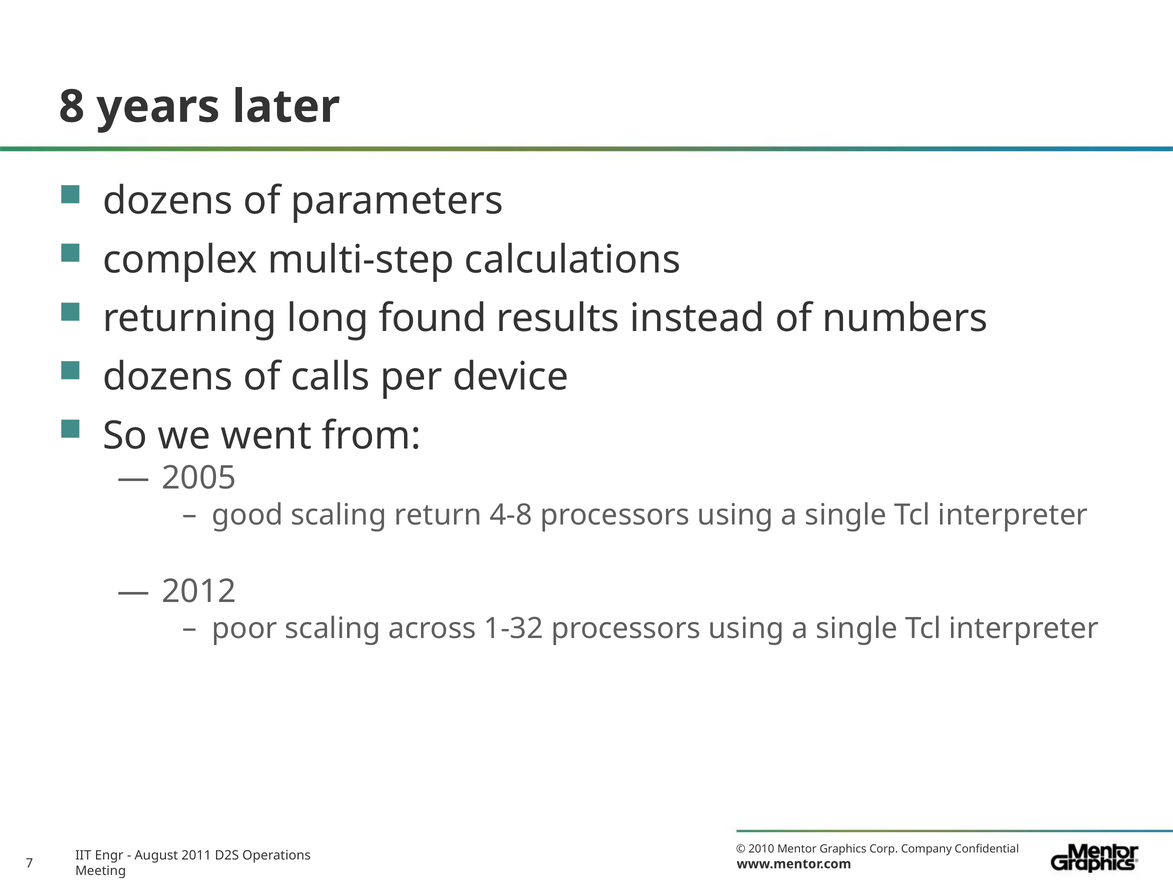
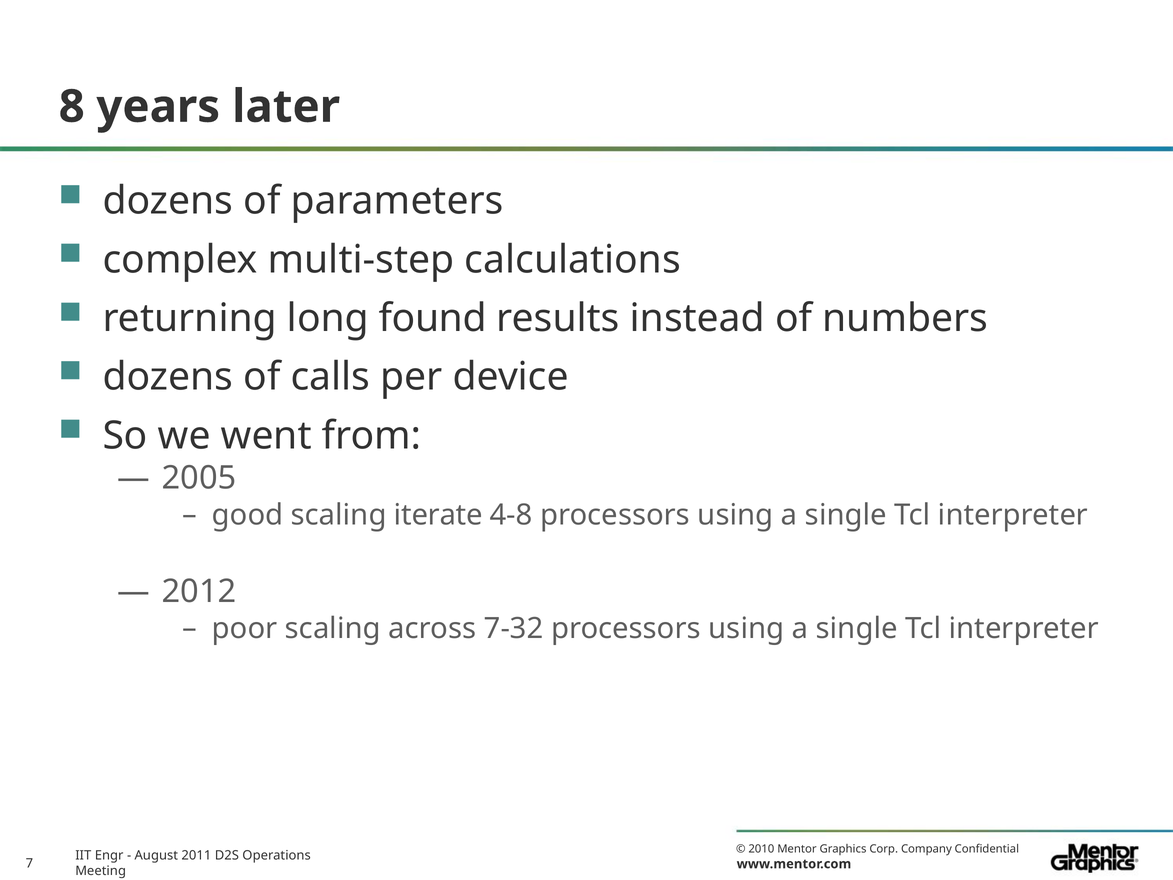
return: return -> iterate (438, 515)
1-32: 1-32 -> 7-32 (514, 628)
